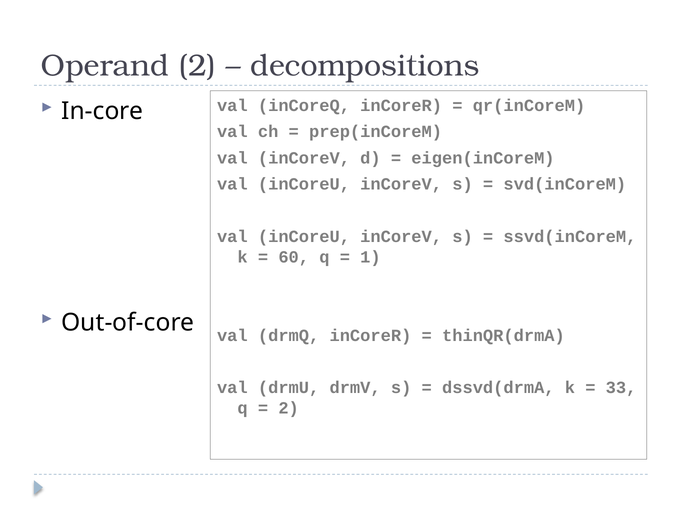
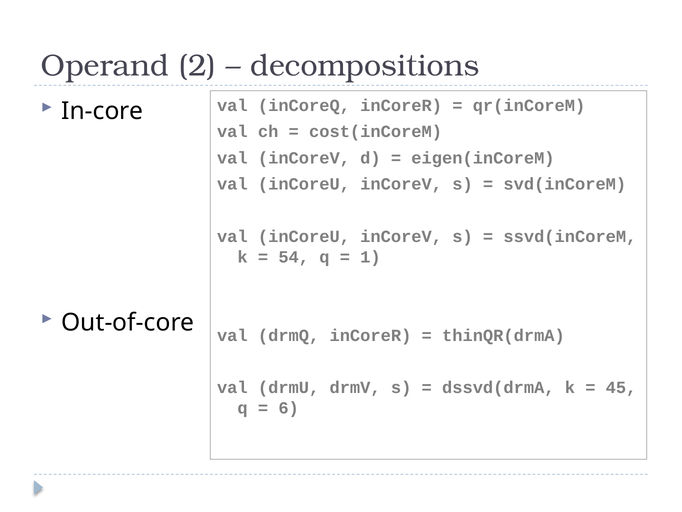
prep(inCoreM: prep(inCoreM -> cost(inCoreM (376, 132)
60: 60 -> 54 (294, 257)
33: 33 -> 45 (621, 387)
2: 2 -> 6 (289, 408)
